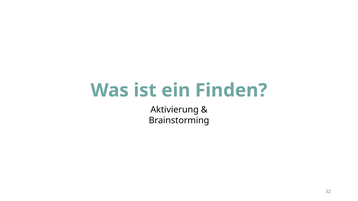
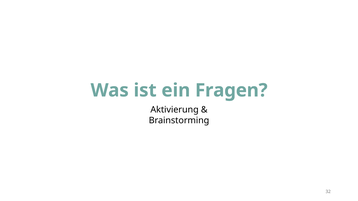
Finden: Finden -> Fragen (231, 91)
